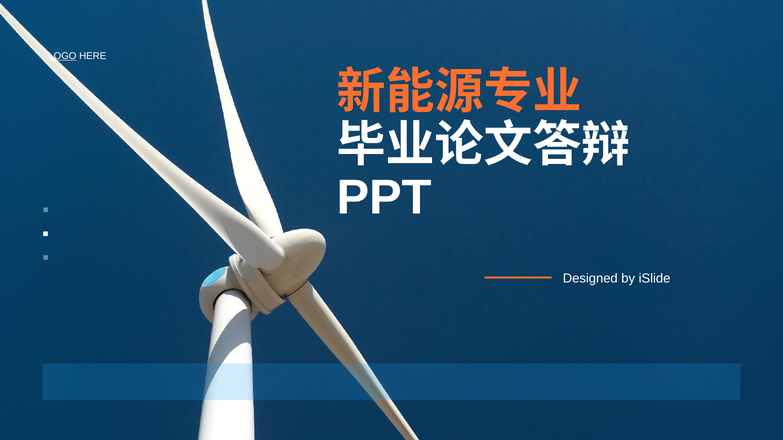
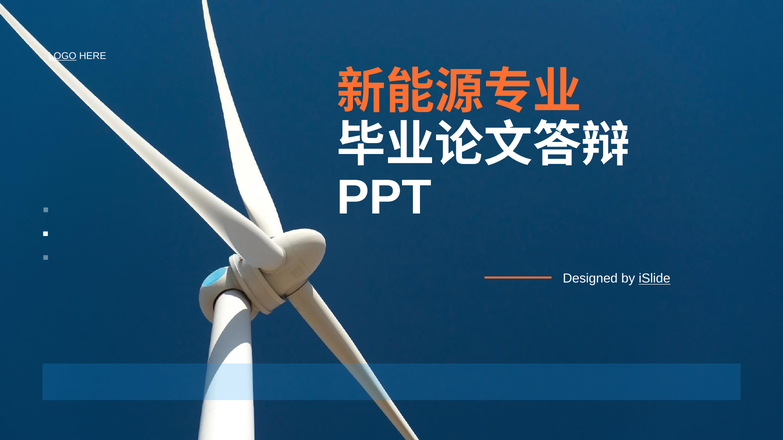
iSlide underline: none -> present (655, 279)
